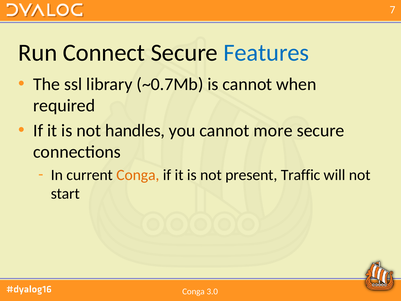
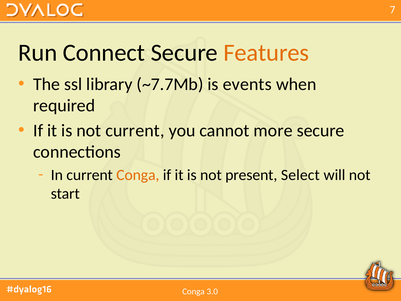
Features colour: blue -> orange (266, 53)
~0.7Mb: ~0.7Mb -> ~7.7Mb (170, 84)
is cannot: cannot -> events (247, 84)
not handles: handles -> current (135, 130)
Traffic: Traffic -> Select (300, 175)
